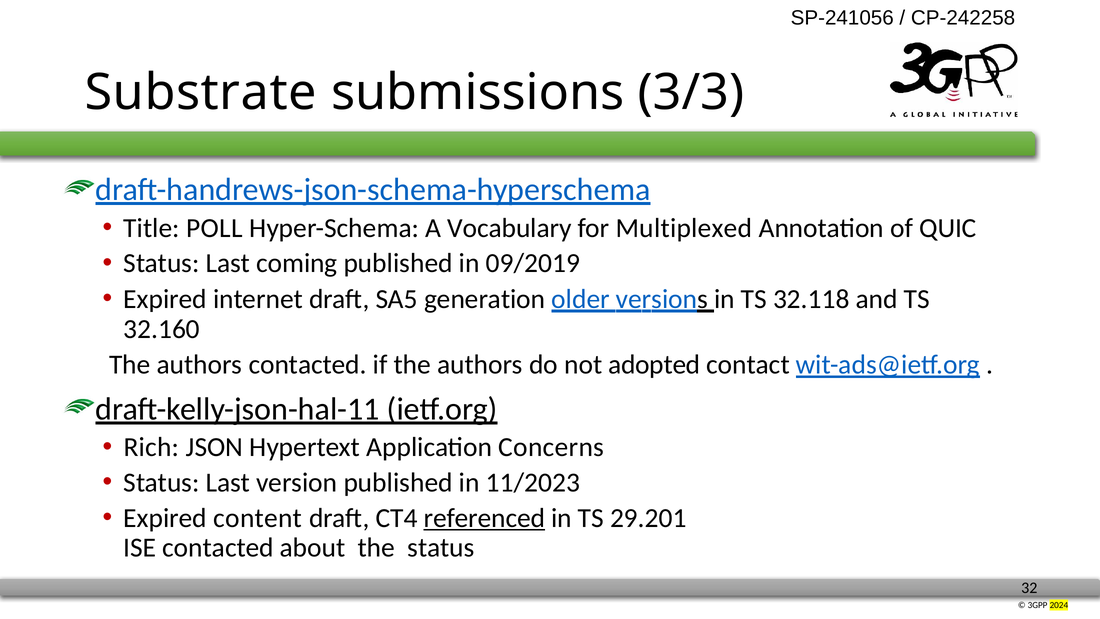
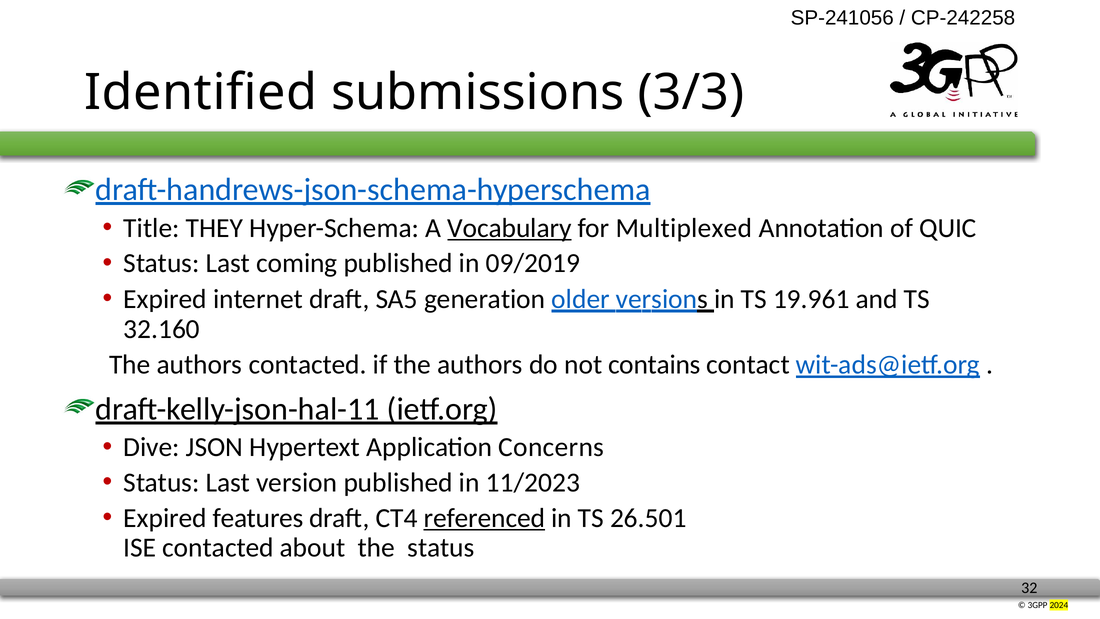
Substrate: Substrate -> Identified (201, 92)
POLL: POLL -> THEY (215, 228)
Vocabulary underline: none -> present (509, 228)
32.118: 32.118 -> 19.961 (811, 299)
adopted: adopted -> contains (654, 365)
Rich: Rich -> Dive (152, 447)
content: content -> features (258, 518)
29.201: 29.201 -> 26.501 (648, 518)
